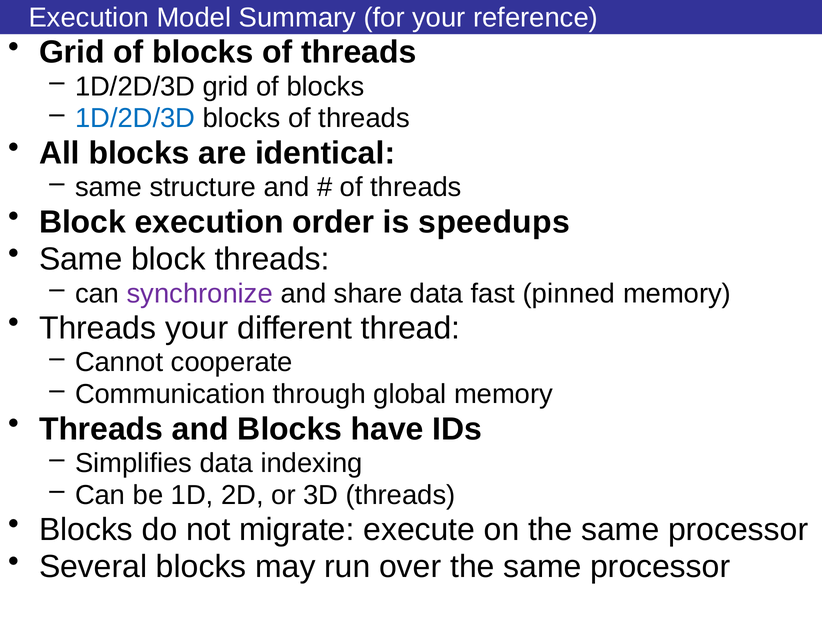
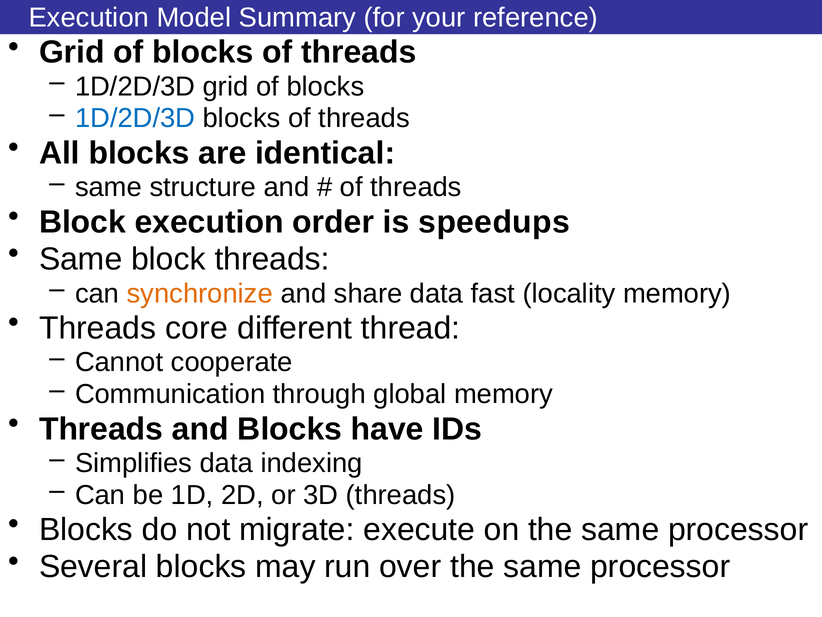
synchronize colour: purple -> orange (200, 293)
pinned: pinned -> locality (569, 293)
Threads your: your -> core (197, 328)
